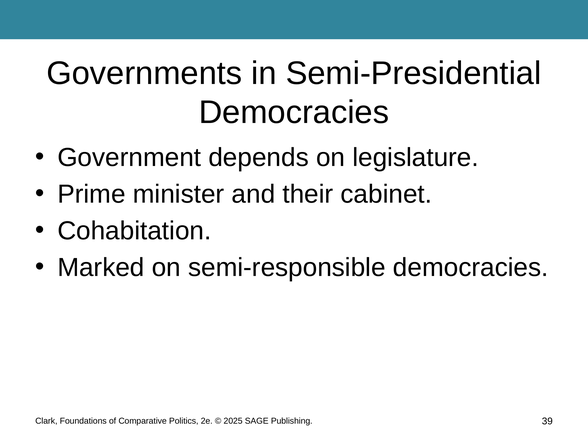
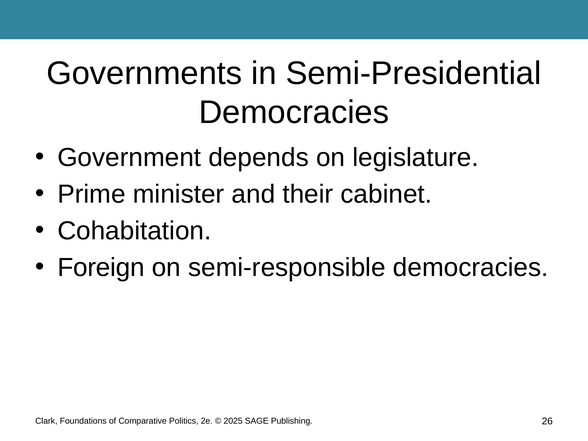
Marked: Marked -> Foreign (101, 267)
39: 39 -> 26 (547, 421)
